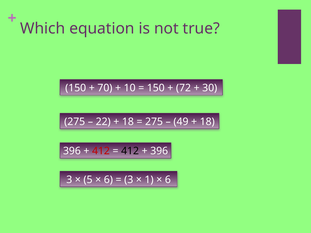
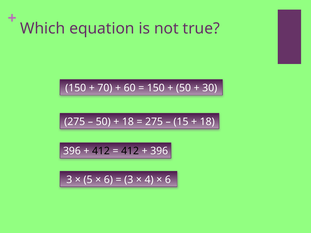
10: 10 -> 60 (130, 88)
72: 72 -> 50 (183, 88)
22: 22 -> 50 (103, 122)
49: 49 -> 15 (181, 122)
412 colour: red -> black (101, 151)
1: 1 -> 4 (149, 180)
